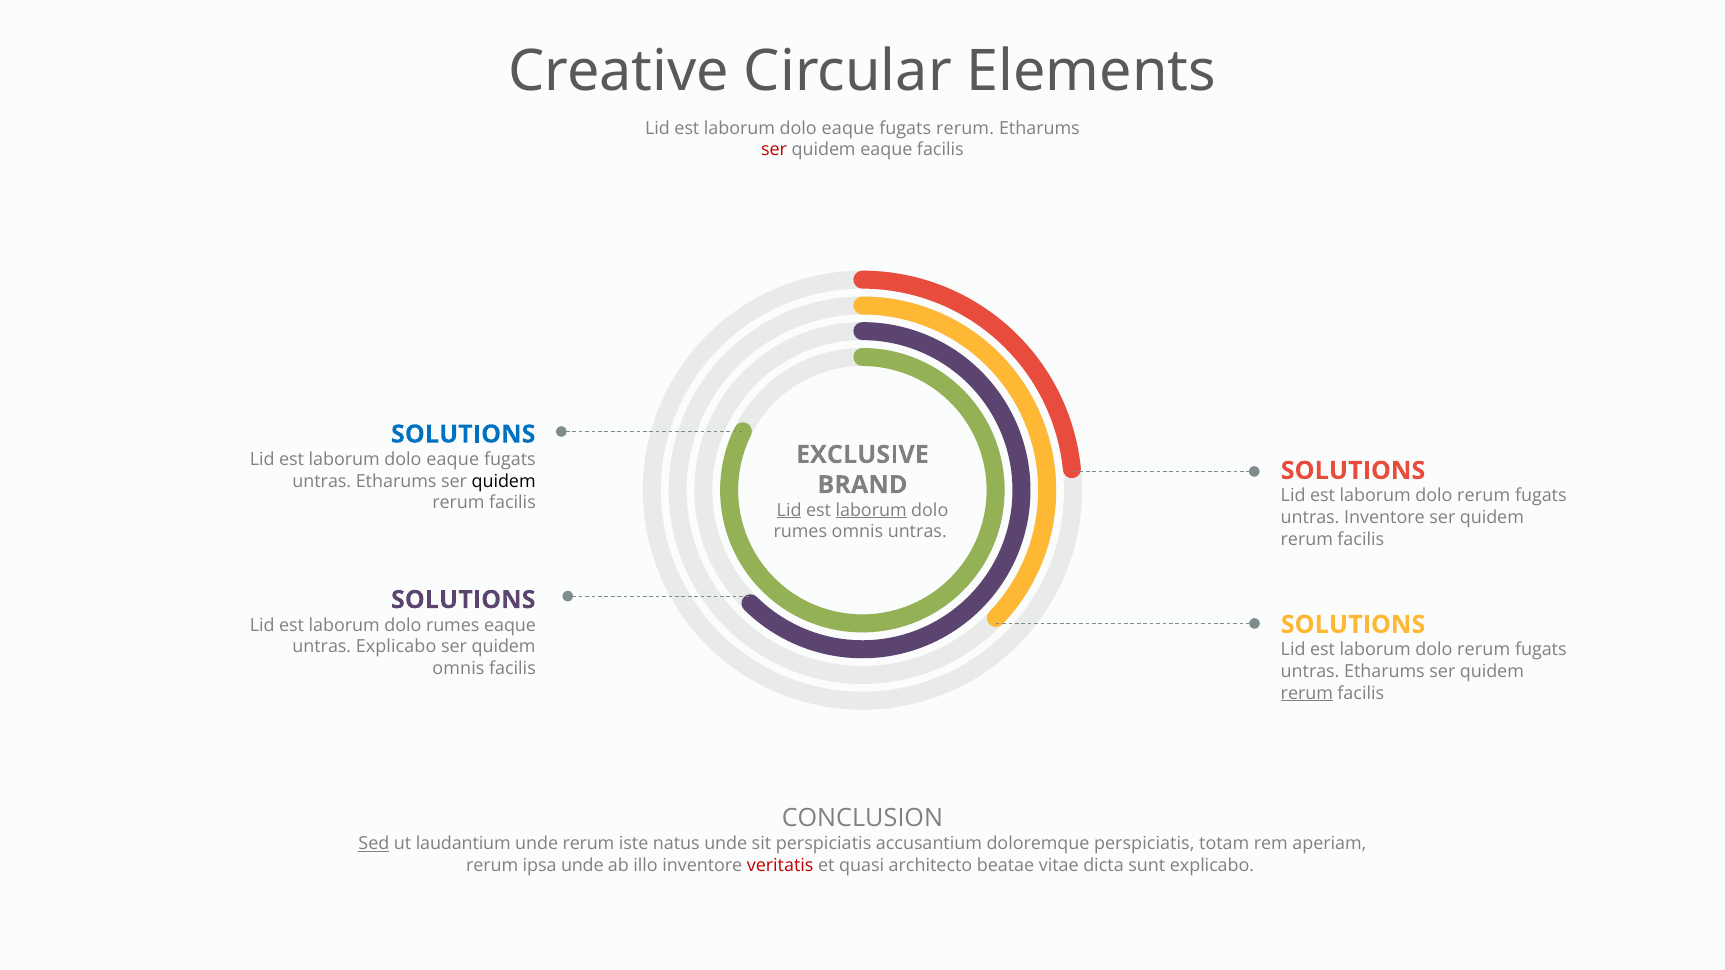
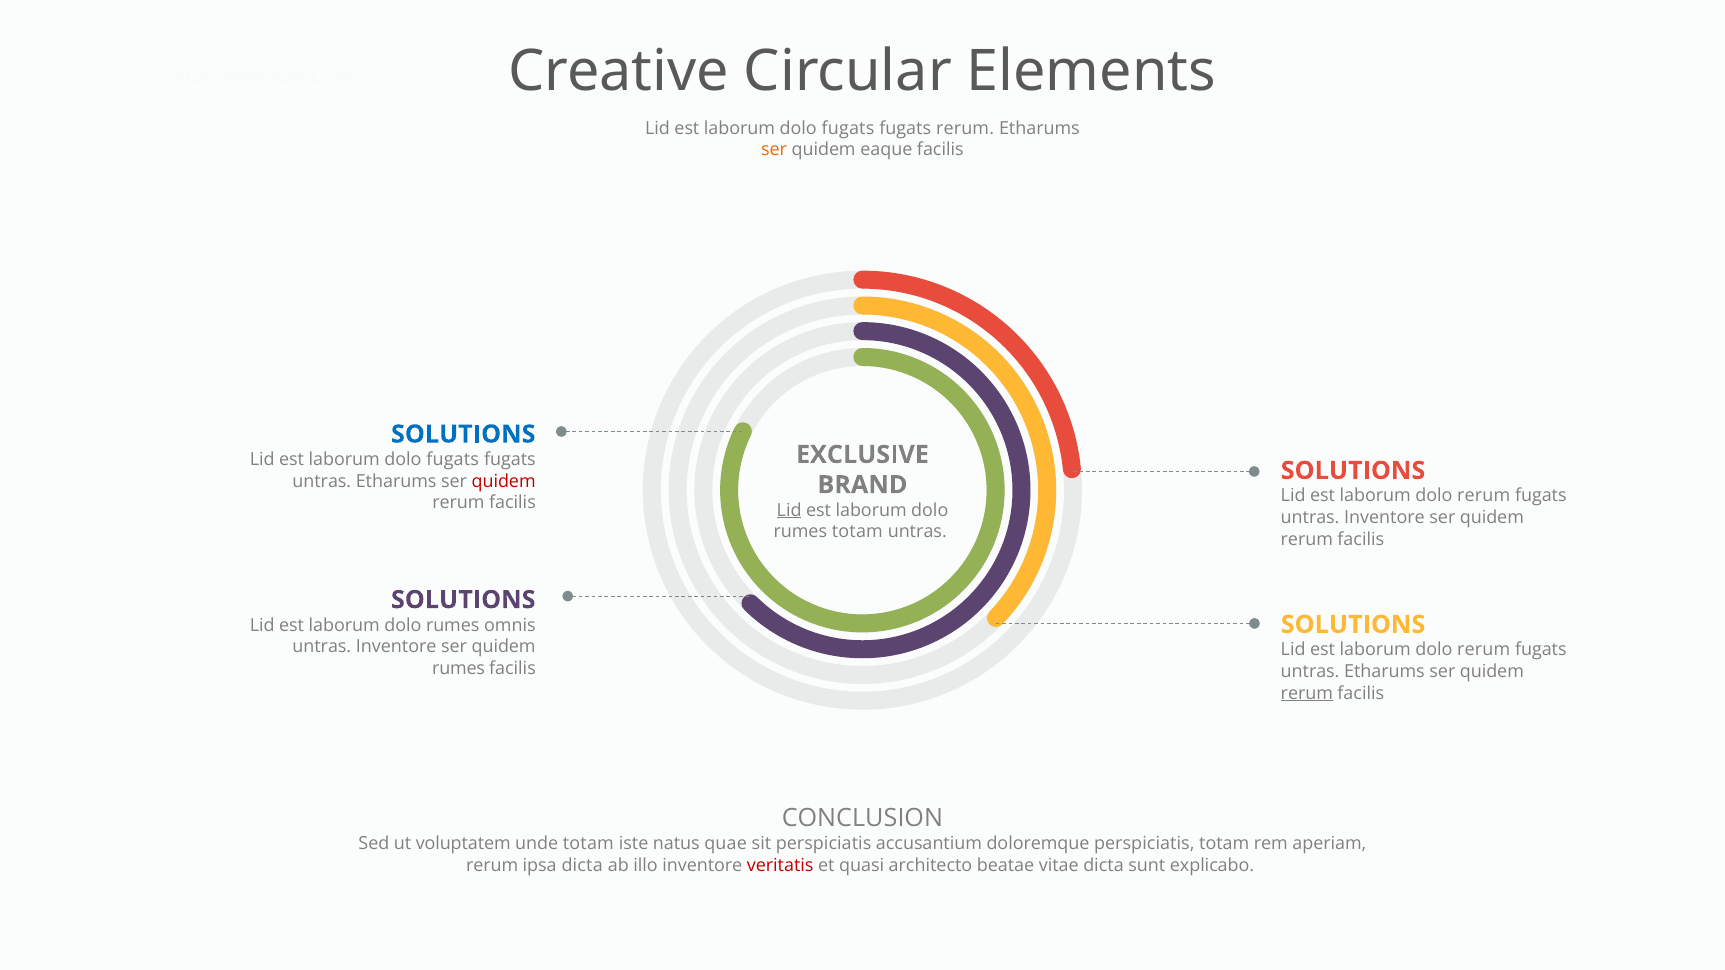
eaque: eaque -> fugats (848, 128)
ser colour: red -> orange (774, 150)
eaque: eaque -> fugats (453, 460)
quidem colour: black -> red (504, 481)
laborum underline: present -> none (871, 510)
rumes omnis: omnis -> totam (857, 532)
rumes eaque: eaque -> omnis (510, 625)
Explicabo: Explicabo -> Inventore (396, 647)
omnis: omnis -> rumes (459, 669)
Sed underline: present -> none (374, 844)
laudantium: laudantium -> voluptatem (463, 844)
unde rerum: rerum -> totam (588, 844)
natus unde: unde -> quae (726, 844)
ipsa unde: unde -> dicta (582, 866)
